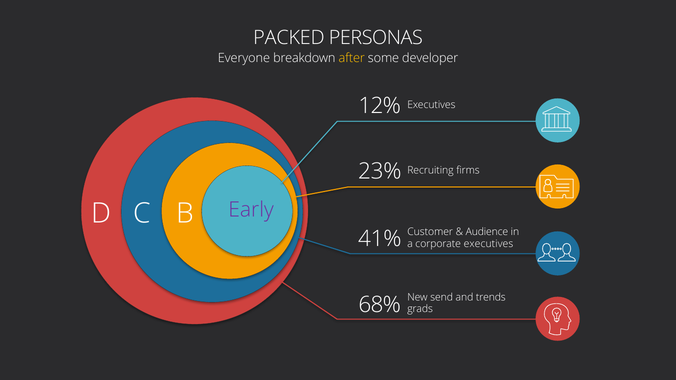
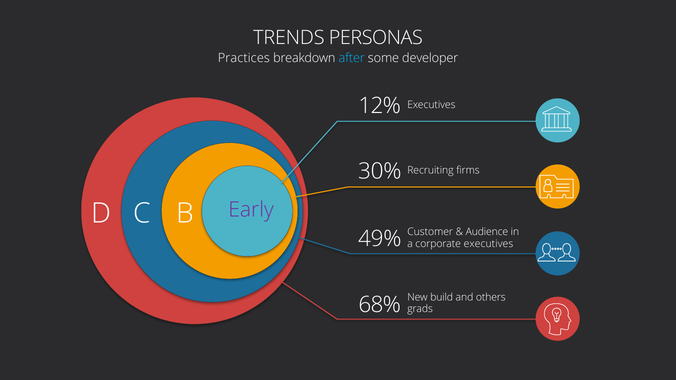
PACKED: PACKED -> TRENDS (289, 38)
Everyone: Everyone -> Practices (244, 58)
after colour: yellow -> light blue (352, 58)
23%: 23% -> 30% (380, 171)
41%: 41% -> 49% (380, 239)
send: send -> build (442, 297)
trends: trends -> others (491, 297)
